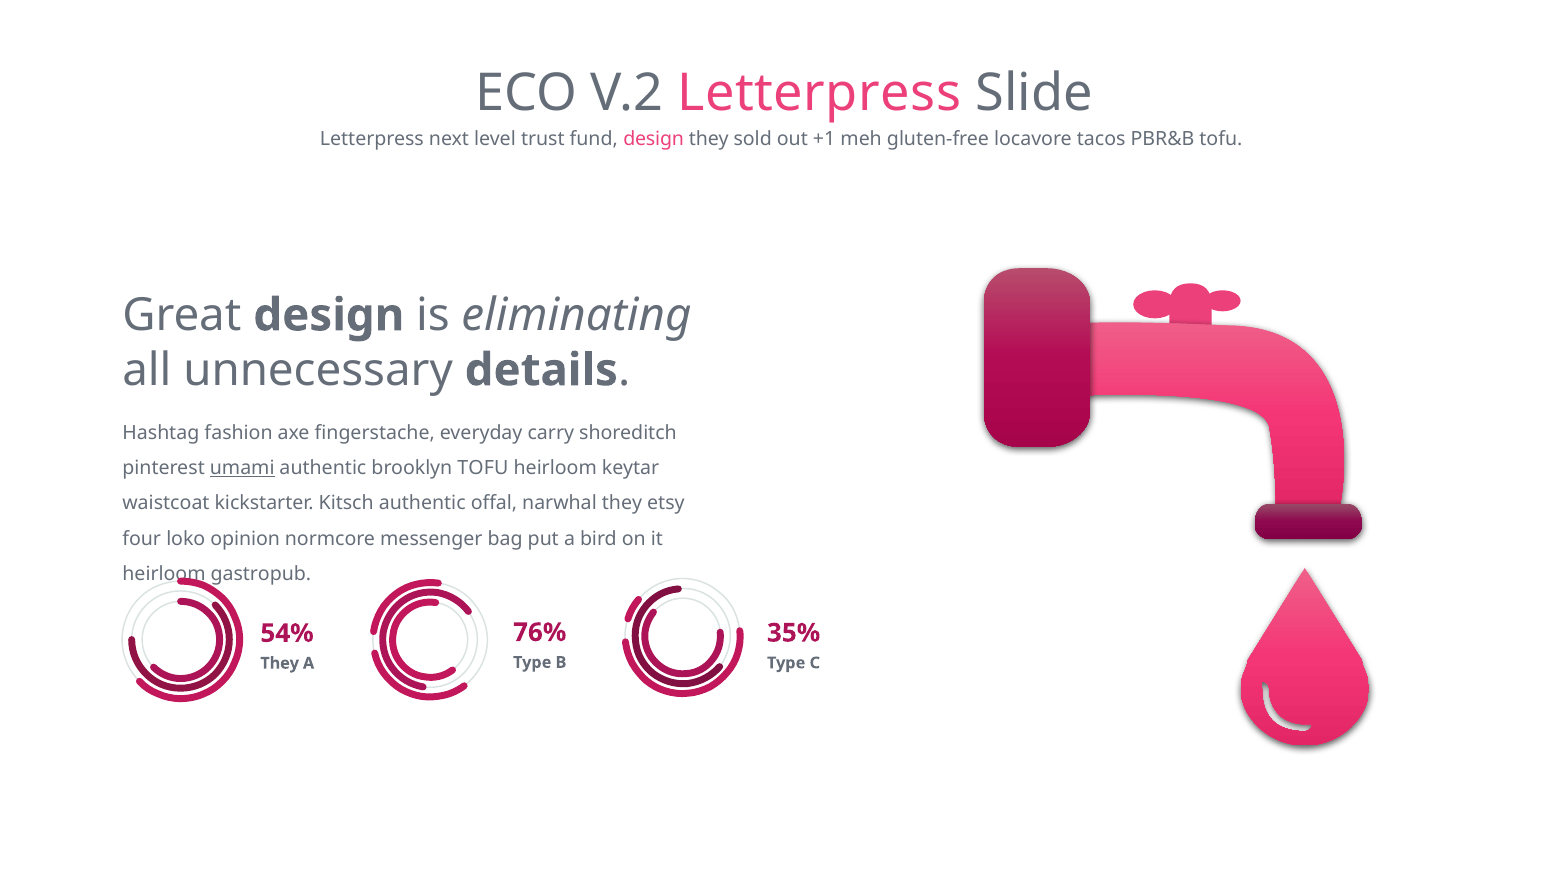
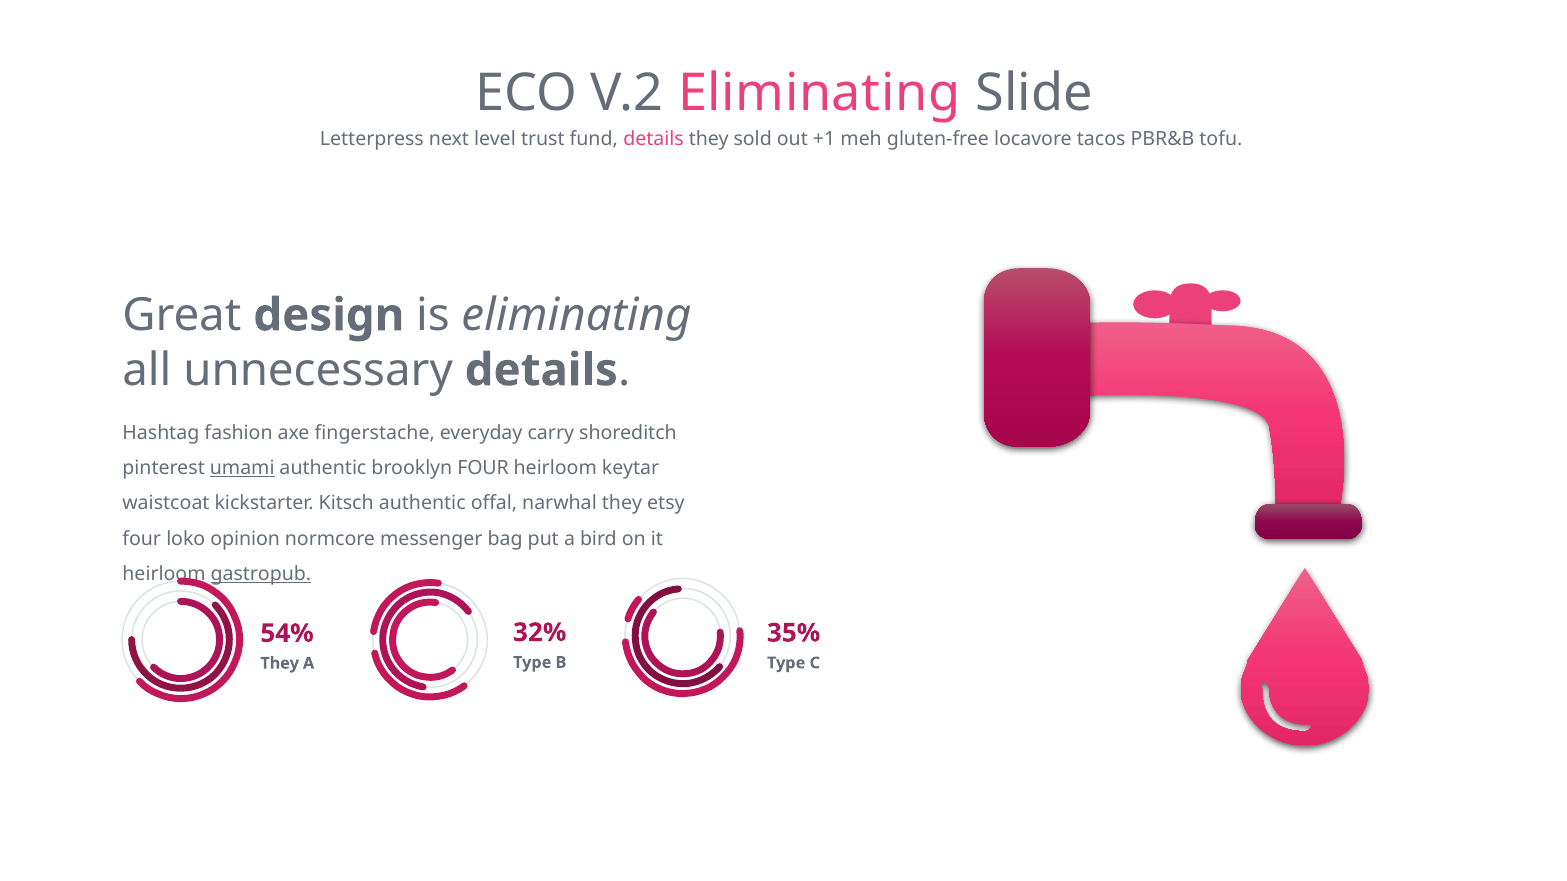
V.2 Letterpress: Letterpress -> Eliminating (819, 93)
fund design: design -> details (654, 140)
brooklyn TOFU: TOFU -> FOUR (483, 468)
gastropub underline: none -> present (261, 574)
76%: 76% -> 32% (540, 633)
